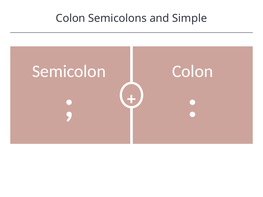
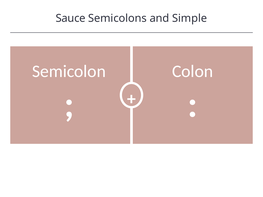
Colon: Colon -> Sauce (71, 18)
